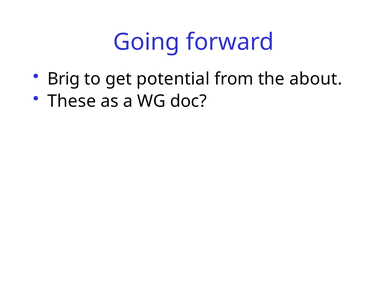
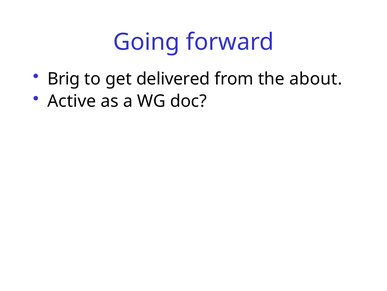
potential: potential -> delivered (173, 79)
These: These -> Active (72, 101)
